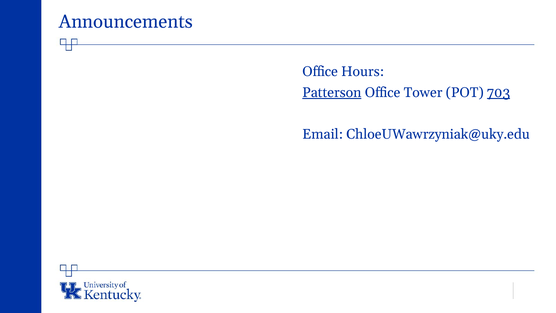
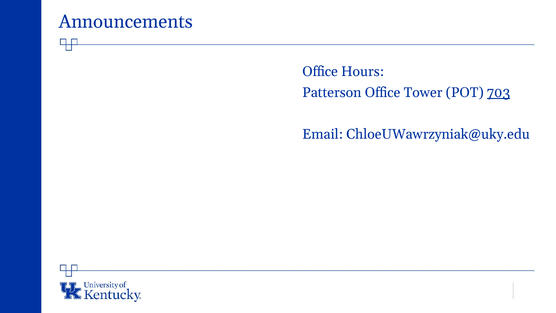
Patterson underline: present -> none (332, 92)
